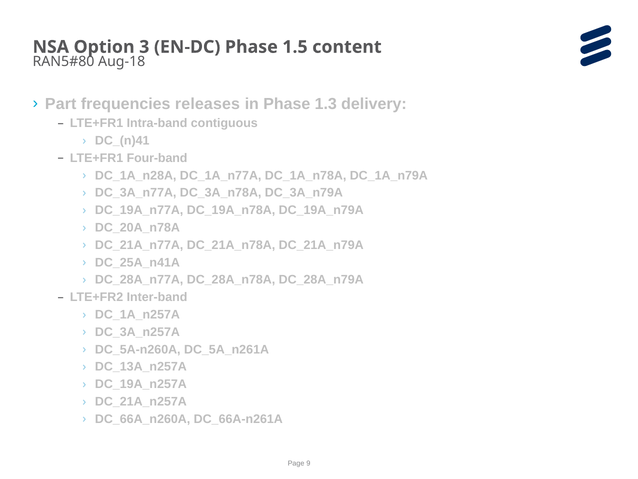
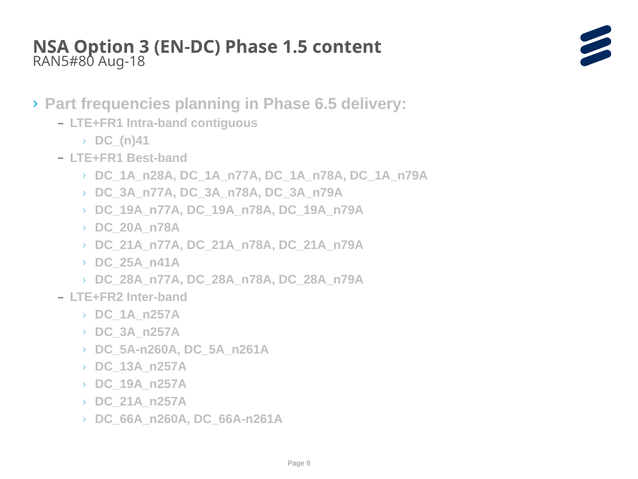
releases: releases -> planning (208, 104)
1.3: 1.3 -> 6.5 (326, 104)
Four-band: Four-band -> Best-band (157, 158)
